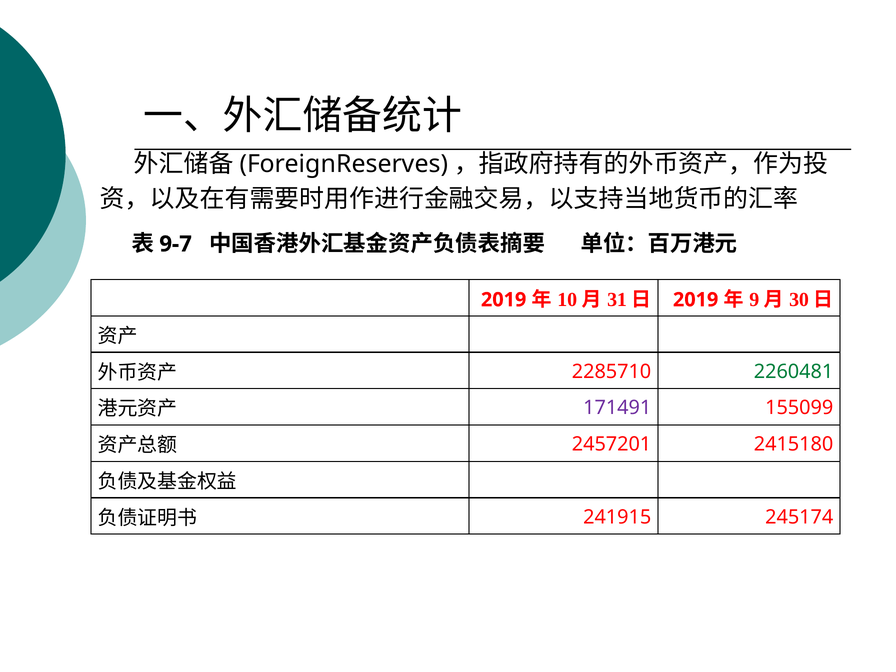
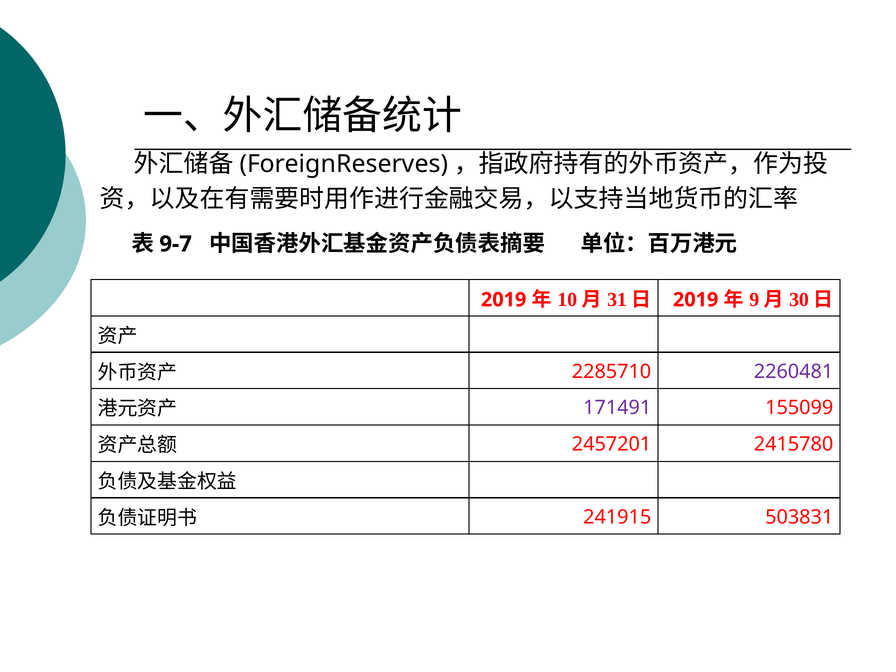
2260481 colour: green -> purple (794, 372)
2415180: 2415180 -> 2415780 (794, 444)
245174: 245174 -> 503831 (799, 517)
